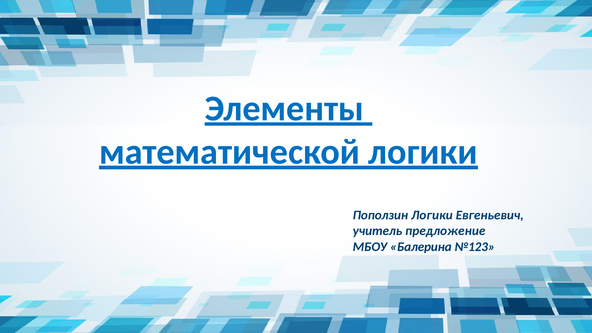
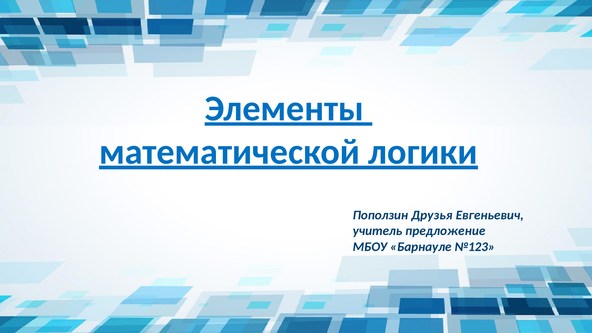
Поползин Логики: Логики -> Друзья (432, 215)
Балерина: Балерина -> Барнауле (421, 247)
